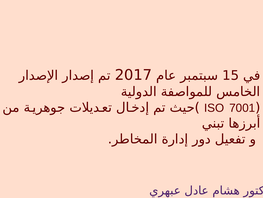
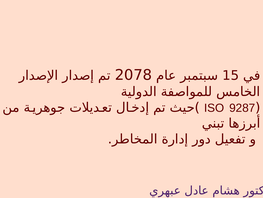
2017: 2017 -> 2078 (133, 75)
7001: 7001 -> 9287 (242, 108)
